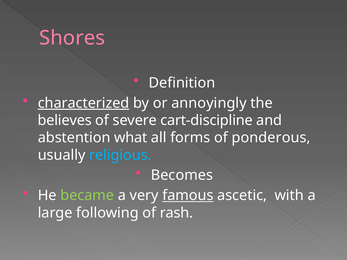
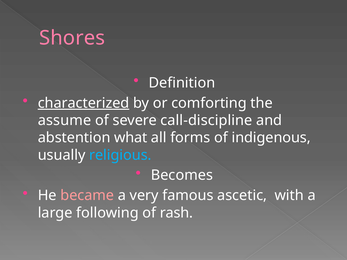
annoyingly: annoyingly -> comforting (209, 103)
believes: believes -> assume (65, 120)
cart-discipline: cart-discipline -> call-discipline (206, 120)
ponderous: ponderous -> indigenous (271, 138)
became colour: light green -> pink (87, 196)
famous underline: present -> none (188, 196)
